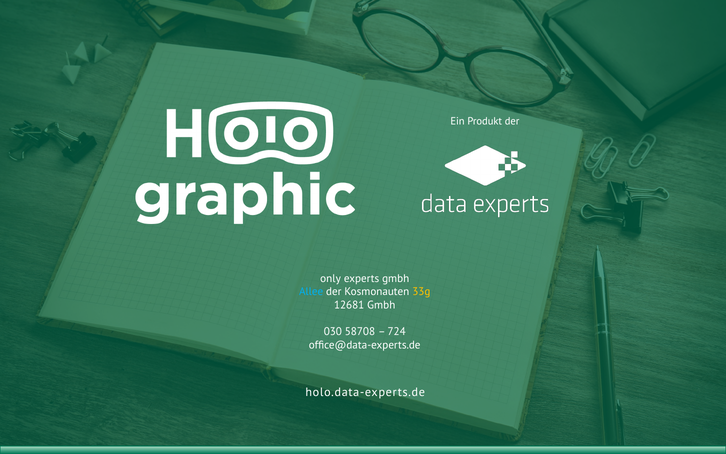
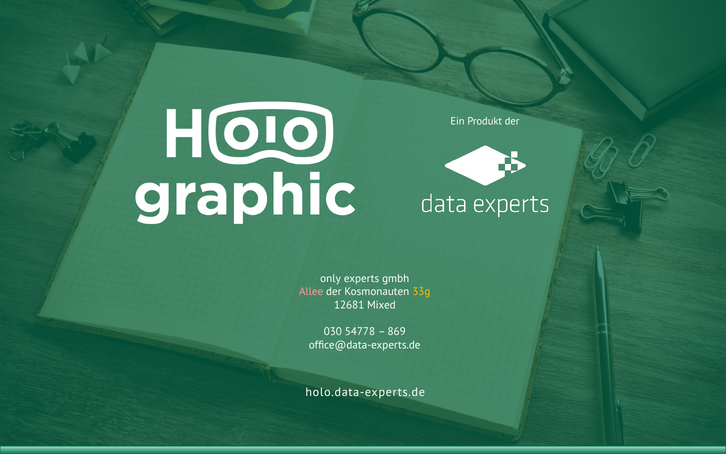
Allee colour: light blue -> pink (311, 292)
12681 Gmbh: Gmbh -> Mixed (381, 305)
58708: 58708 -> 54778 (360, 331)
724: 724 -> 869 (397, 331)
